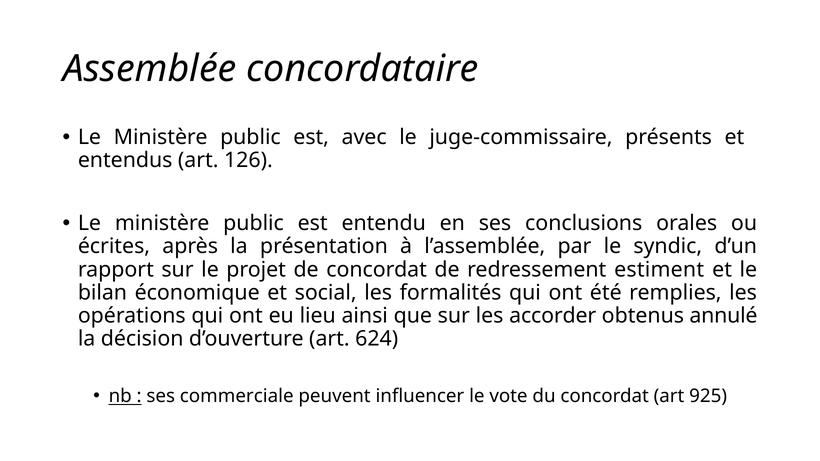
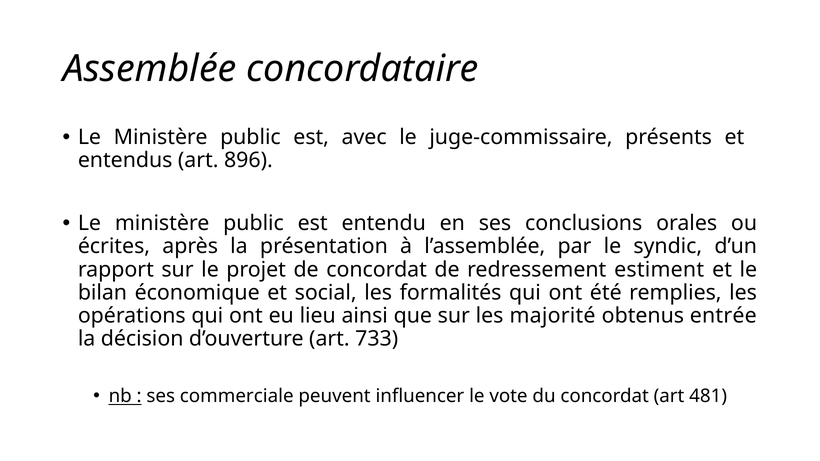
126: 126 -> 896 (248, 160)
accorder: accorder -> majorité (553, 316)
annulé: annulé -> entrée (723, 316)
624: 624 -> 733 (377, 339)
925: 925 -> 481 (708, 396)
